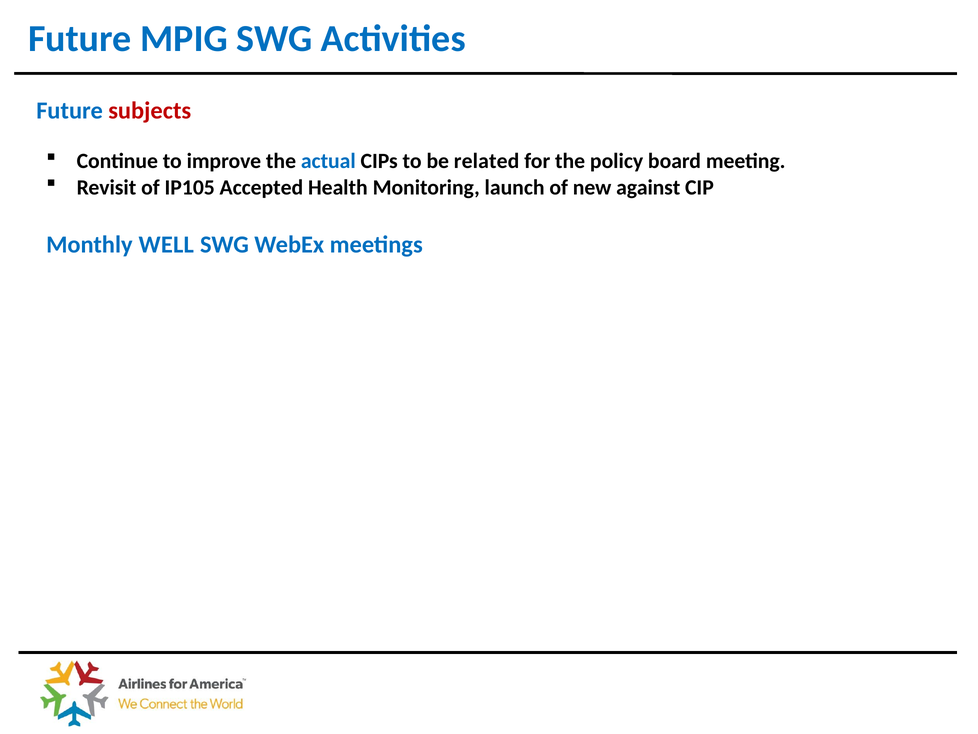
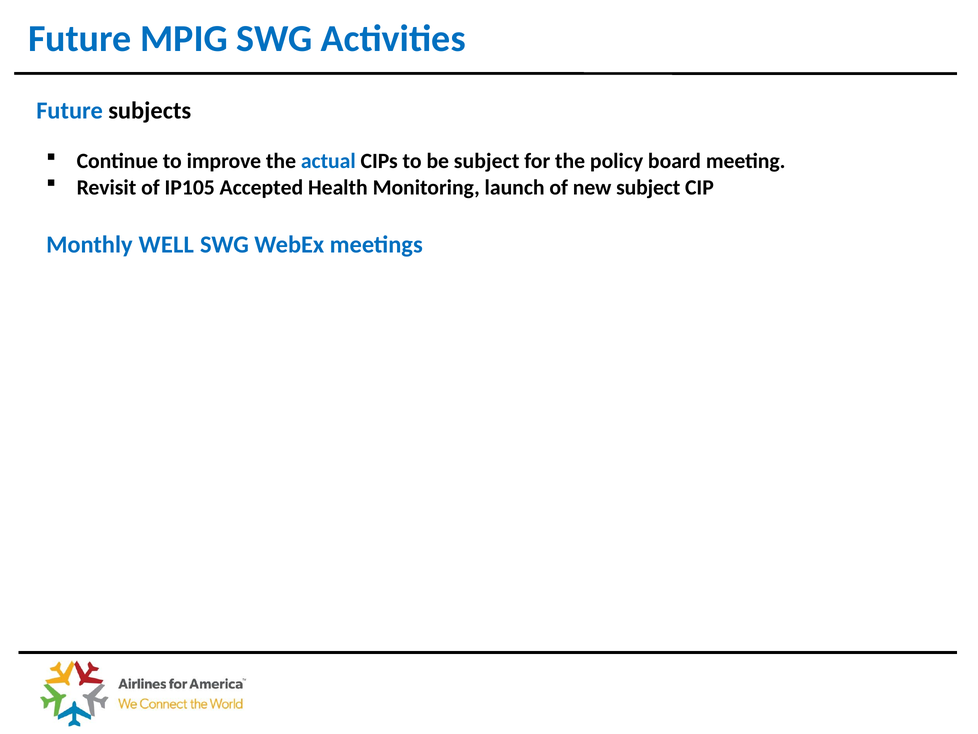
subjects colour: red -> black (150, 111)
be related: related -> subject (487, 161)
new against: against -> subject (648, 187)
